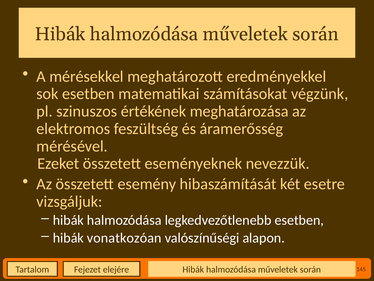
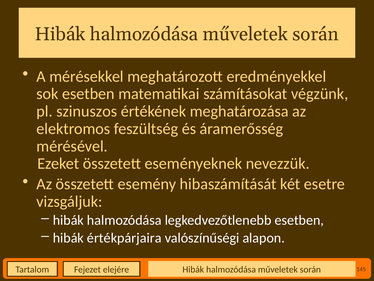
vonatkozóan: vonatkozóan -> értékpárjaira (124, 238)
